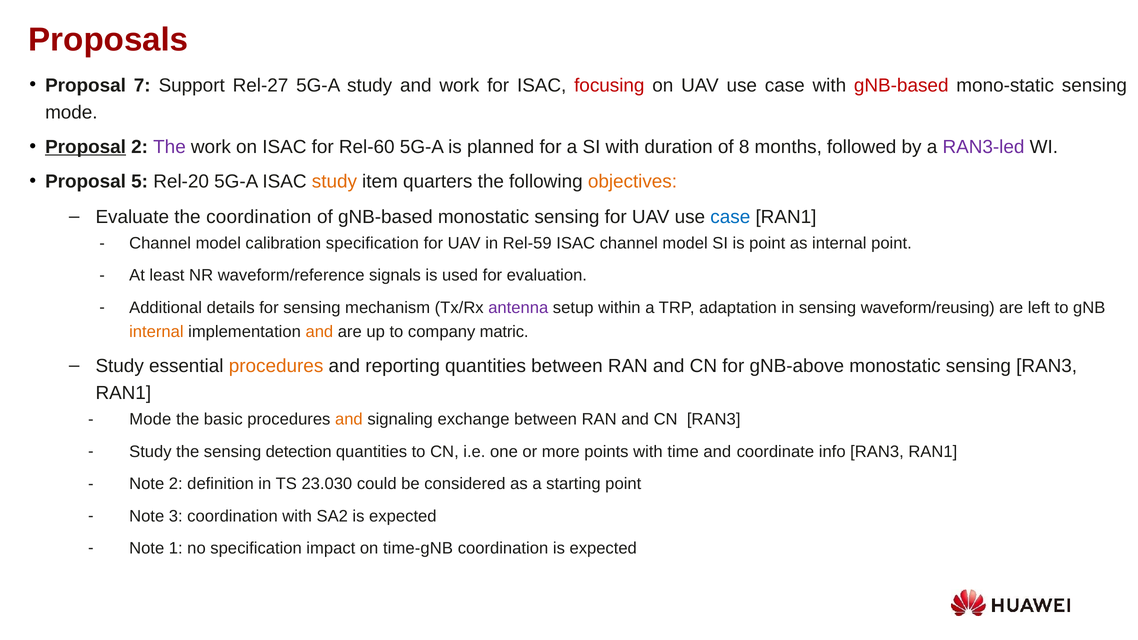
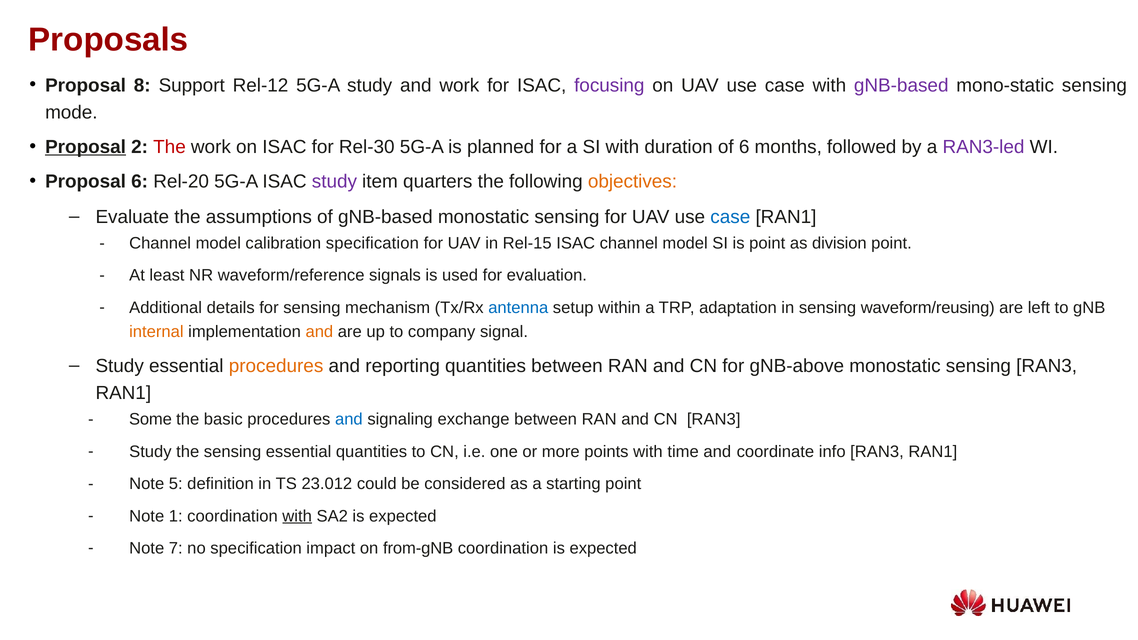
7: 7 -> 8 (142, 85)
Rel-27: Rel-27 -> Rel-12 (260, 85)
focusing colour: red -> purple (609, 85)
gNB-based colour: red -> purple (901, 85)
The colour: purple -> red (169, 147)
Rel-60: Rel-60 -> Rel-30 (367, 147)
of 8: 8 -> 6 (744, 147)
Proposal 5: 5 -> 6 (140, 181)
study colour: orange -> purple (334, 181)
the coordination: coordination -> assumptions (259, 217)
Rel-59: Rel-59 -> Rel-15 (527, 243)
as internal: internal -> division (839, 243)
antenna colour: purple -> blue (518, 308)
matric: matric -> signal (504, 331)
Mode: Mode -> Some (150, 419)
and colour: orange -> blue (349, 419)
sensing detection: detection -> essential (299, 452)
Note 2: 2 -> 5 (176, 484)
23.030: 23.030 -> 23.012 (327, 484)
3: 3 -> 1 (176, 516)
with underline: none -> present (297, 516)
1: 1 -> 7 (176, 548)
time-gNB: time-gNB -> from-gNB (418, 548)
